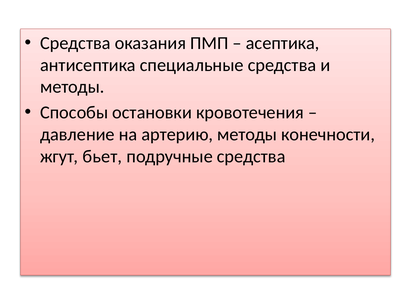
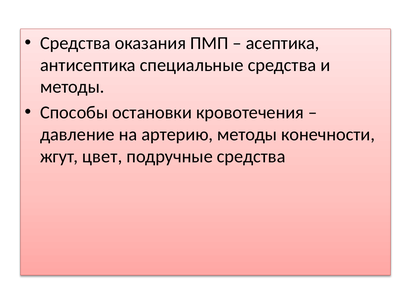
бьет: бьет -> цвет (102, 156)
